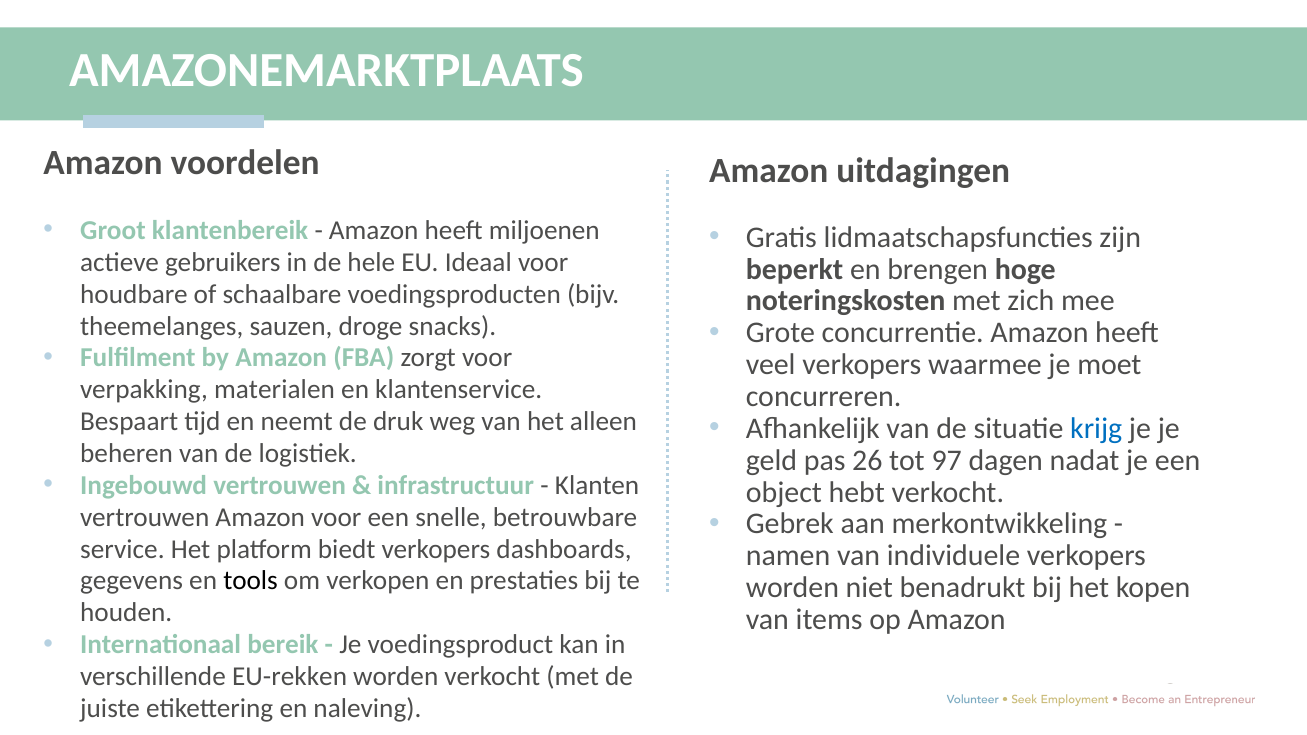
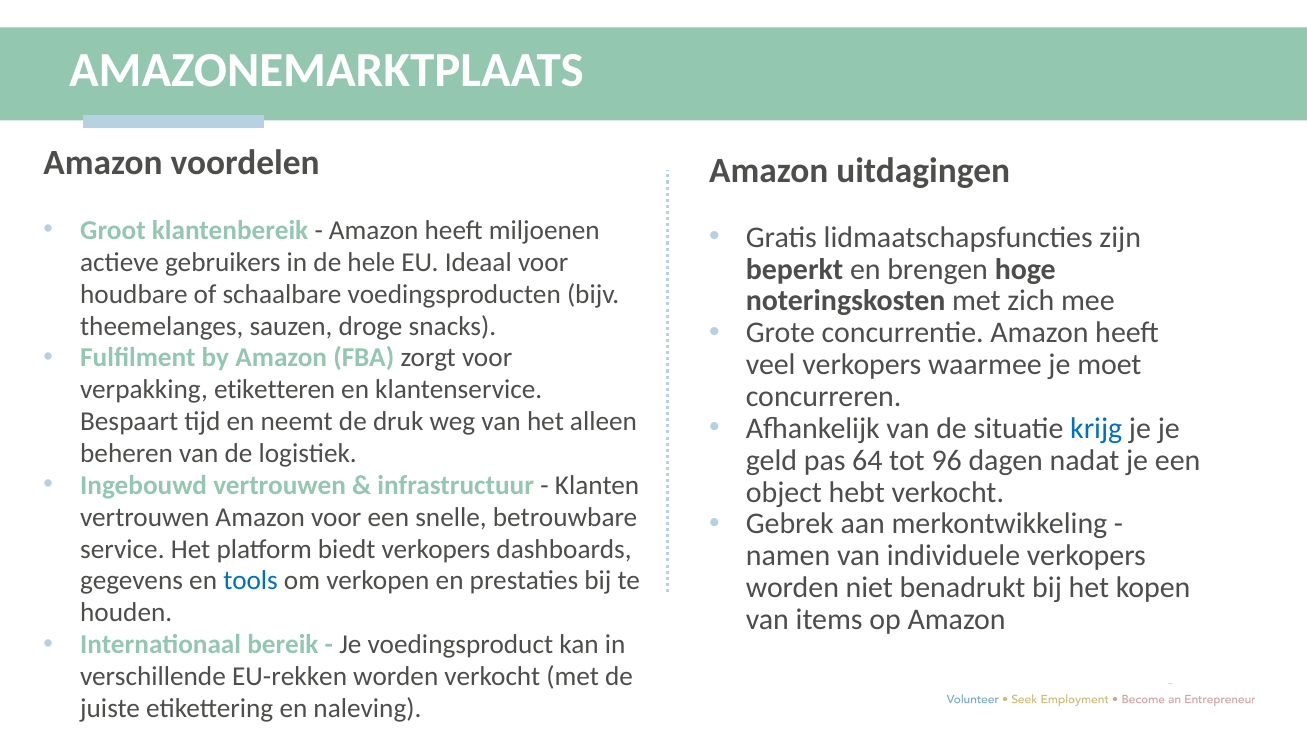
materialen: materialen -> etiketteren (275, 390)
26: 26 -> 64 (867, 460)
97: 97 -> 96 (947, 460)
tools colour: black -> blue (251, 581)
